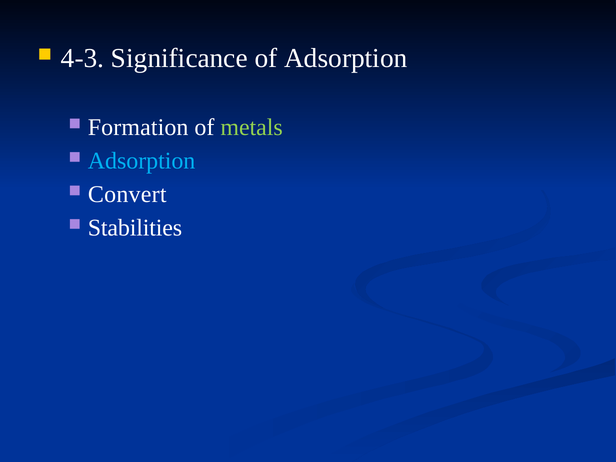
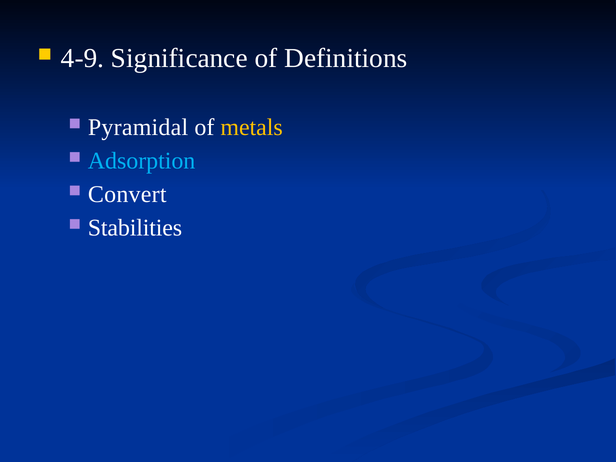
4-3: 4-3 -> 4-9 (82, 58)
of Adsorption: Adsorption -> Definitions (346, 58)
Formation: Formation -> Pyramidal (138, 127)
metals colour: light green -> yellow (252, 127)
